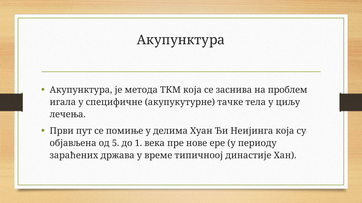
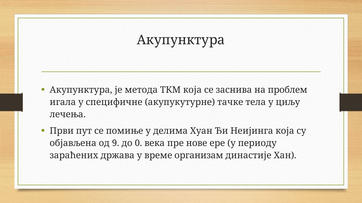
5: 5 -> 9 (116, 144)
1: 1 -> 0 (138, 144)
типичноој: типичноој -> организам (199, 156)
